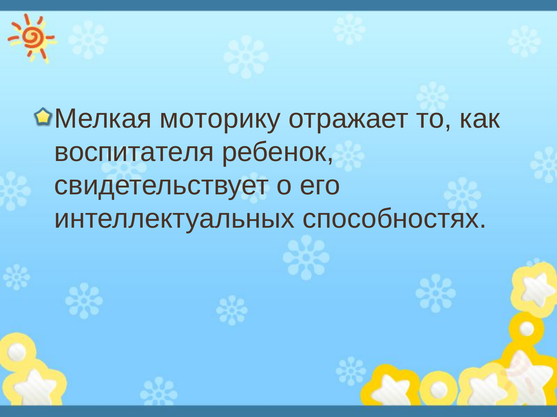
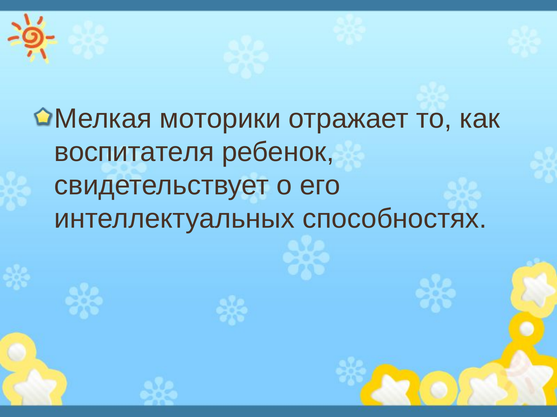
моторику: моторику -> моторики (220, 119)
